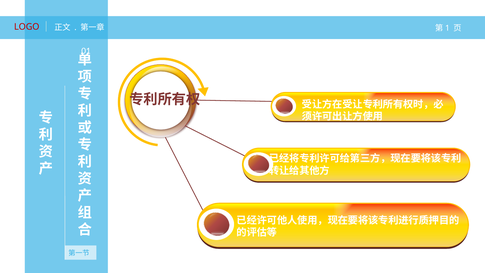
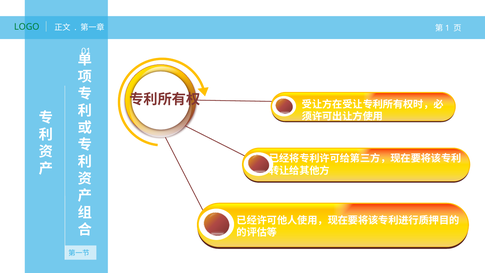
LOGO colour: red -> green (27, 27)
